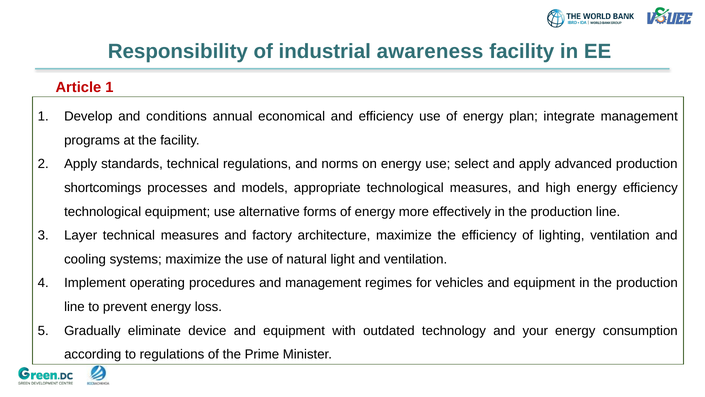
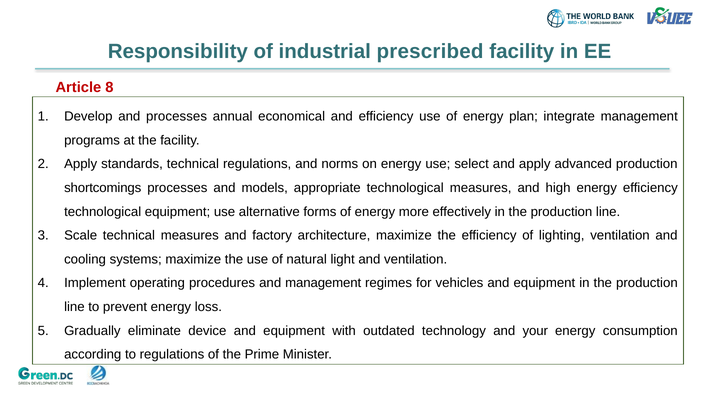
awareness: awareness -> prescribed (430, 51)
Article 1: 1 -> 8 (109, 87)
and conditions: conditions -> processes (177, 116)
Layer: Layer -> Scale (81, 235)
